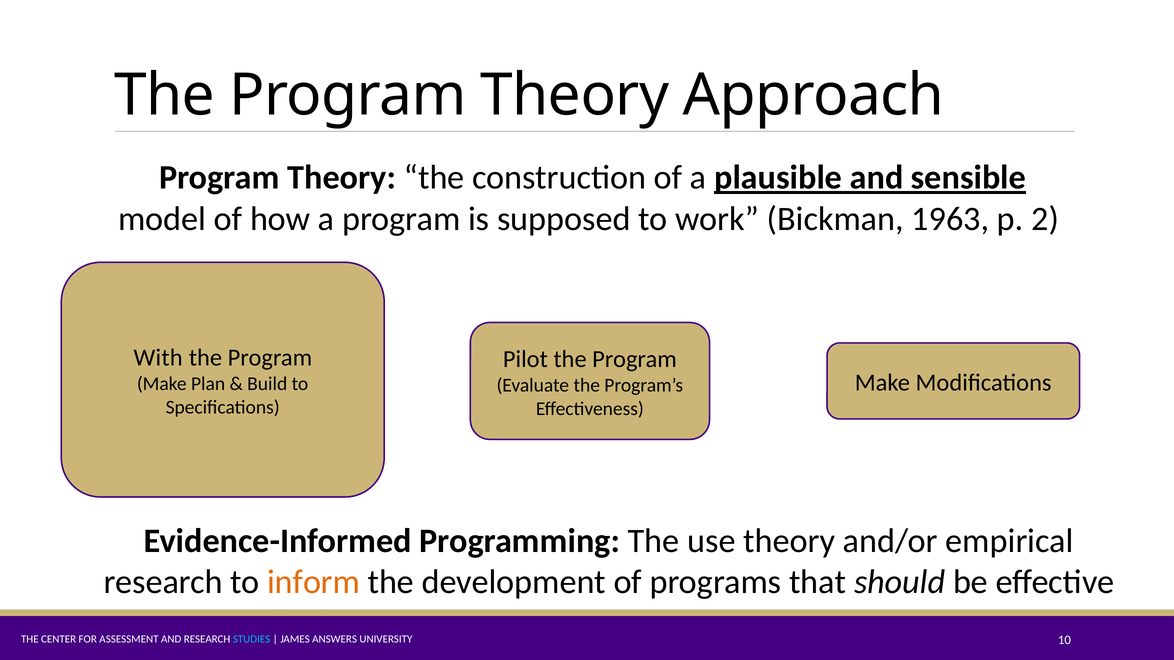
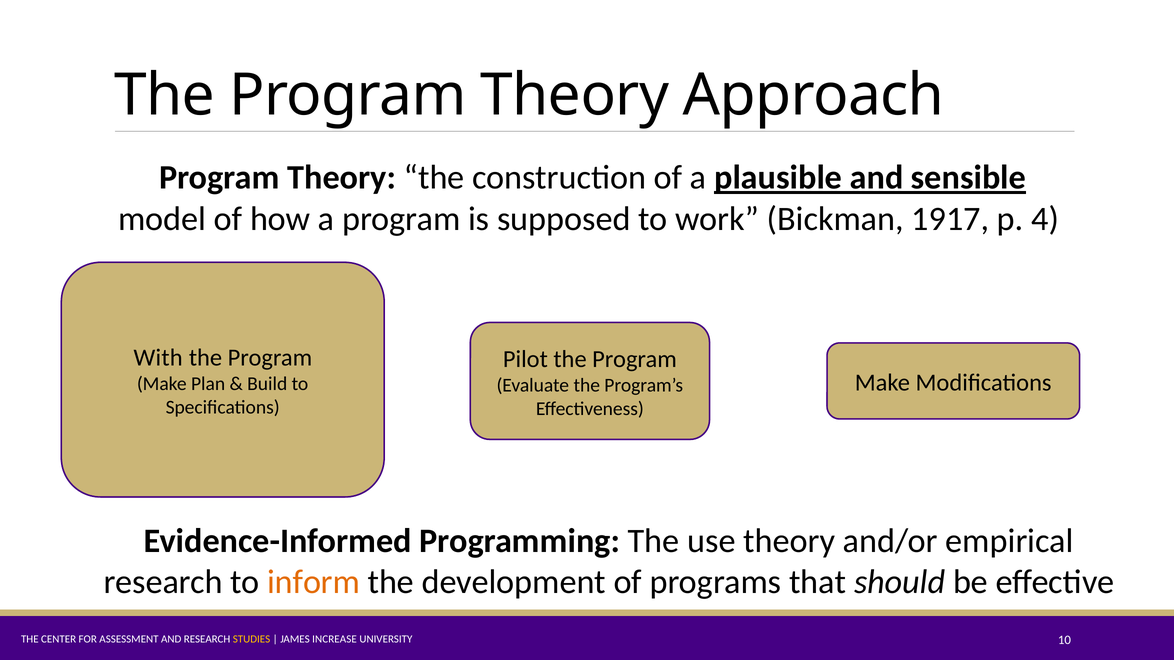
1963: 1963 -> 1917 (950, 219)
2: 2 -> 4 (1045, 219)
STUDIES colour: light blue -> yellow (252, 640)
ANSWERS: ANSWERS -> INCREASE (335, 640)
